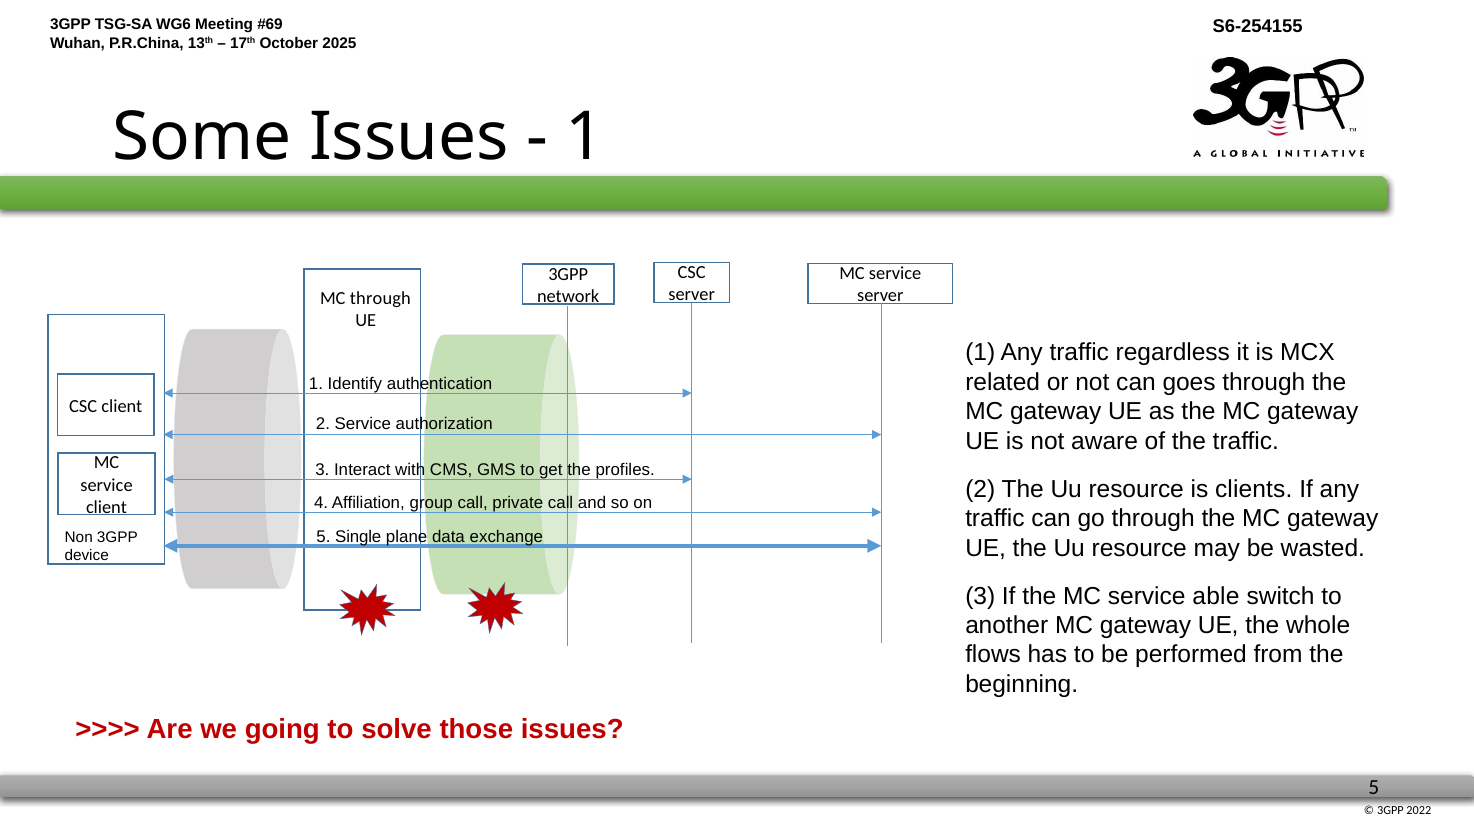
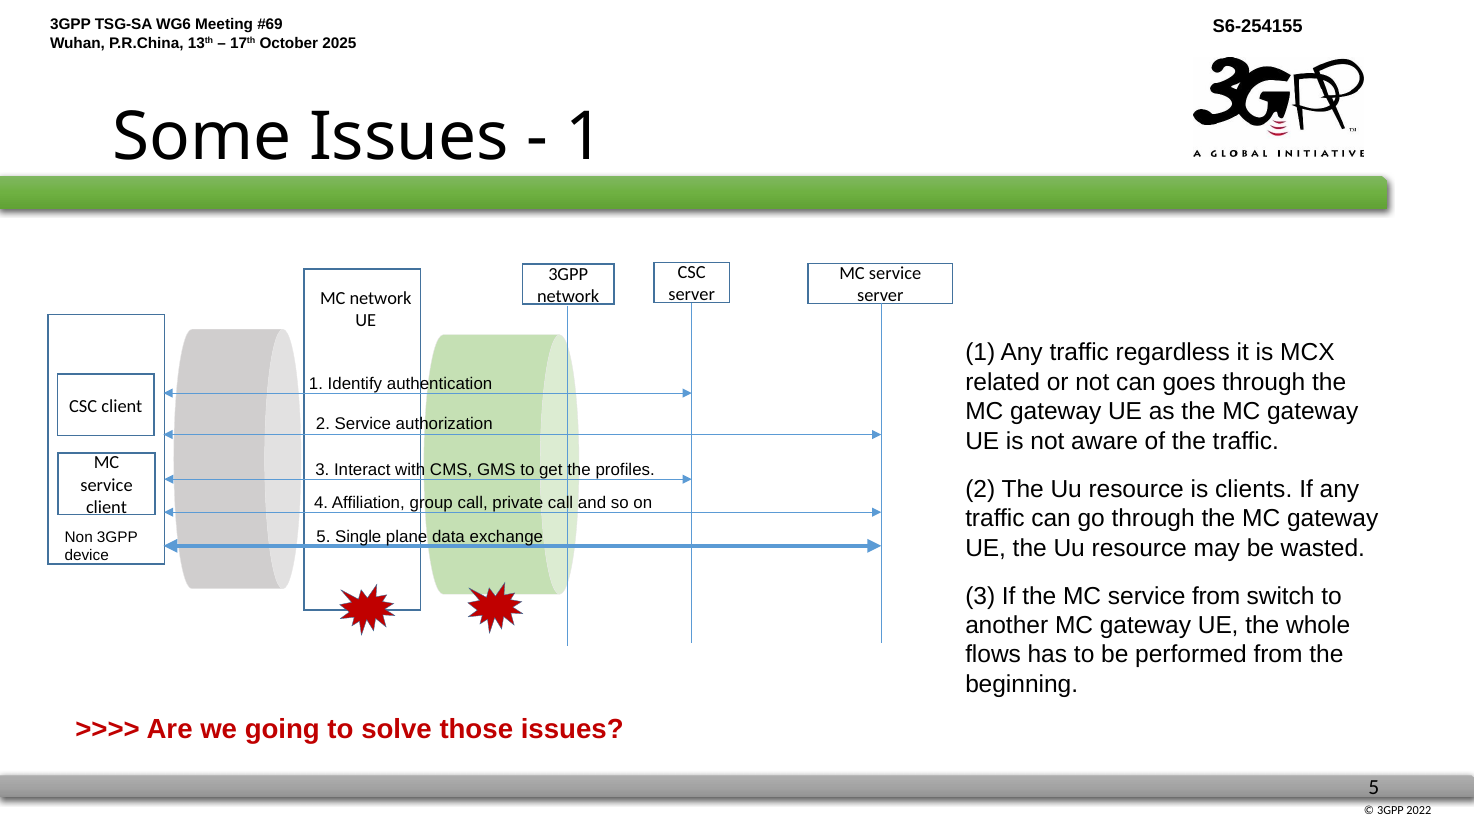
MC through: through -> network (381, 298)
service able: able -> from (1216, 596)
